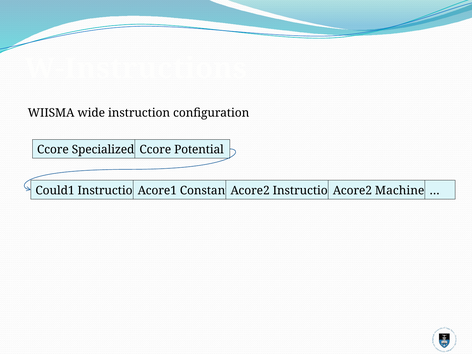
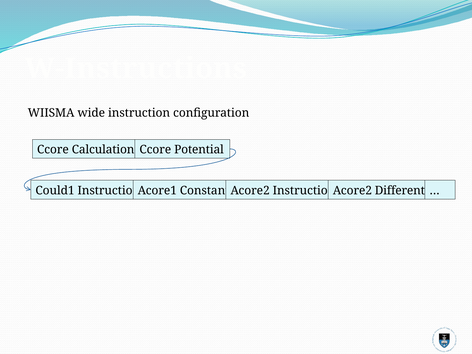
Specialized: Specialized -> Calculation (103, 150)
Machine: Machine -> Different (400, 191)
